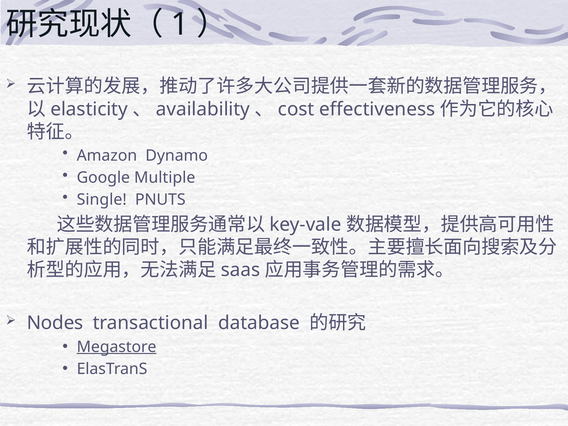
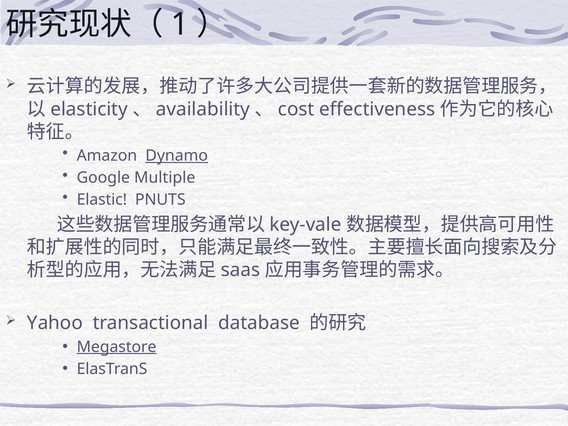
Dynamo underline: none -> present (177, 156)
Single: Single -> Elastic (102, 200)
Nodes: Nodes -> Yahoo (55, 323)
